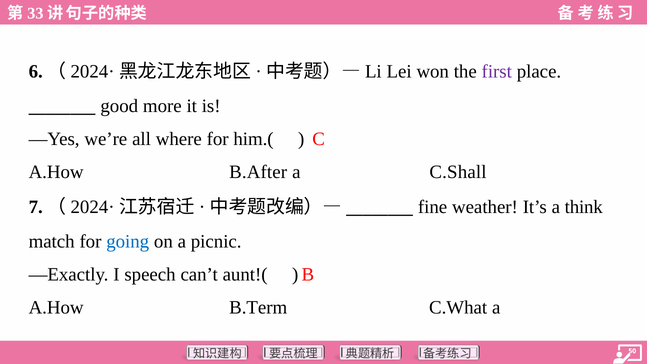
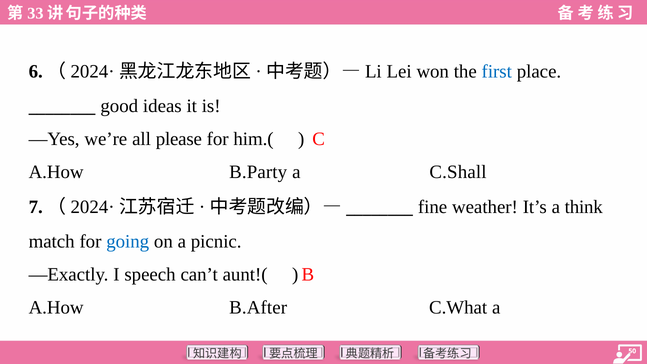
first colour: purple -> blue (497, 72)
more: more -> ideas (162, 106)
where: where -> please (179, 139)
B.After: B.After -> B.Party (258, 172)
B.Term: B.Term -> B.After (258, 308)
